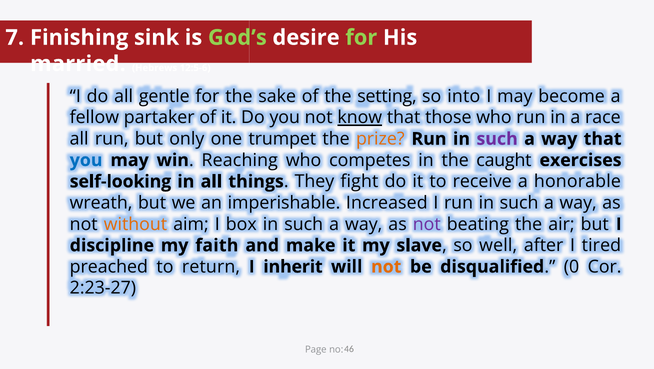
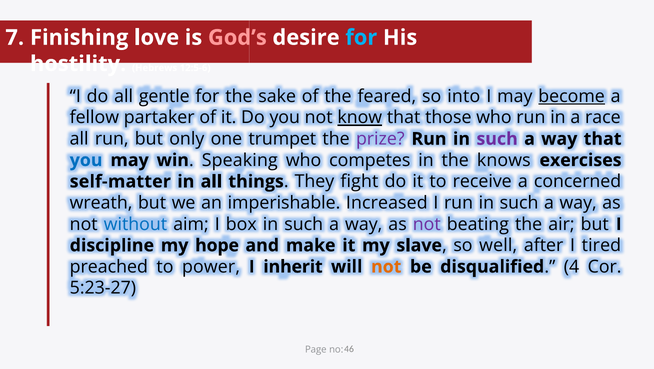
sink: sink -> love (157, 38)
God’s colour: light green -> pink (237, 38)
for colour: light green -> light blue (361, 38)
married: married -> hostility (78, 64)
setting: setting -> feared (387, 96)
become underline: none -> present (572, 96)
prize colour: orange -> purple (380, 139)
Reaching: Reaching -> Speaking (240, 160)
caught: caught -> knows (504, 160)
self-looking: self-looking -> self-matter (120, 181)
honorable: honorable -> concerned (578, 181)
without colour: orange -> blue (135, 224)
faith: faith -> hope (217, 245)
return: return -> power (211, 267)
0: 0 -> 4 (572, 267)
2:23-27: 2:23-27 -> 5:23-27 (103, 288)
